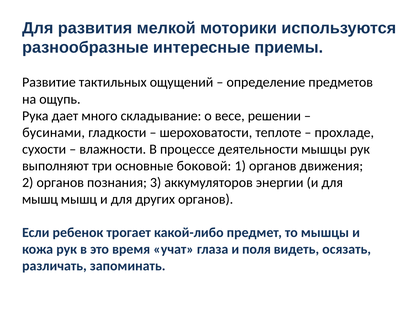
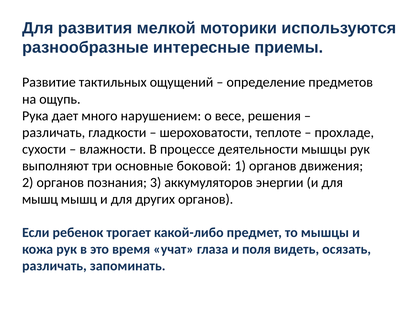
складывание: складывание -> нарушением (161, 116)
решении: решении -> решения (274, 116)
бусинами: бусинами -> различать (54, 132)
